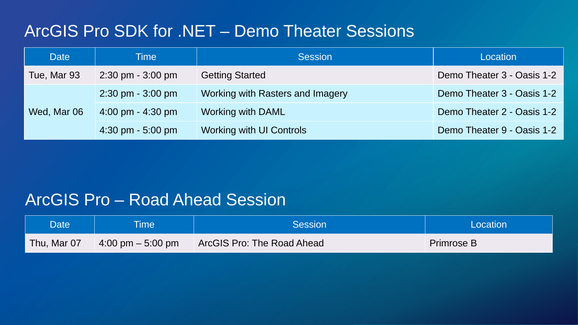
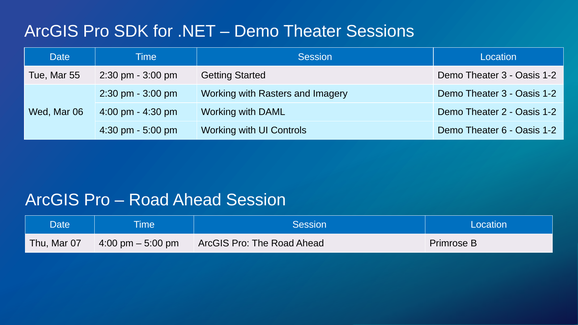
93: 93 -> 55 (75, 75)
9: 9 -> 6 (504, 130)
